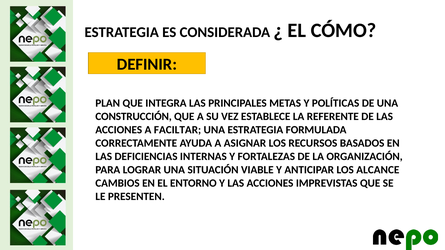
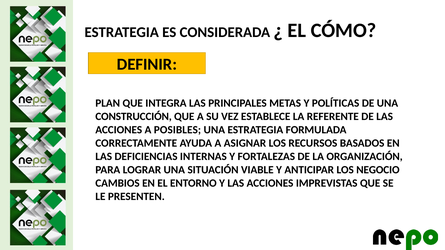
FACILTAR: FACILTAR -> POSIBLES (177, 130)
ALCANCE: ALCANCE -> NEGOCIO (378, 170)
